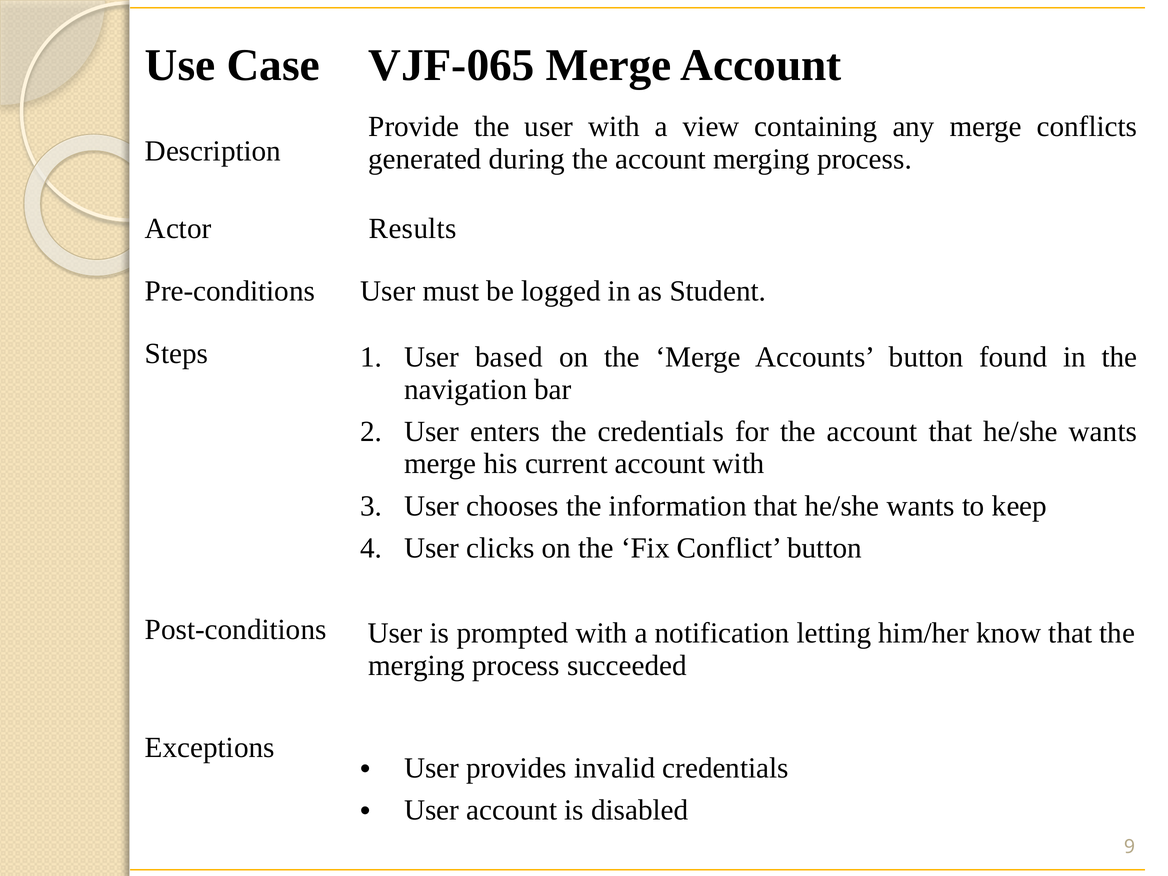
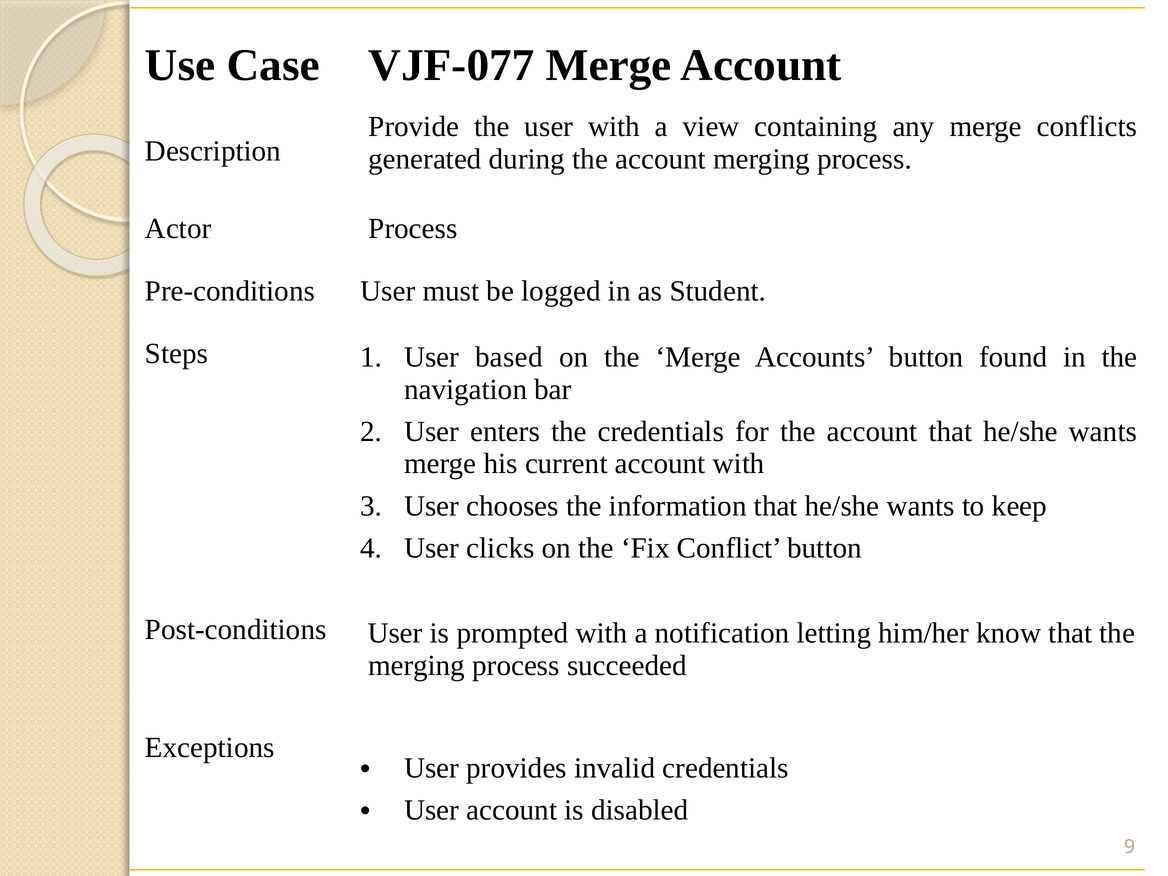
VJF-065: VJF-065 -> VJF-077 (451, 65)
Actor Results: Results -> Process (413, 229)
